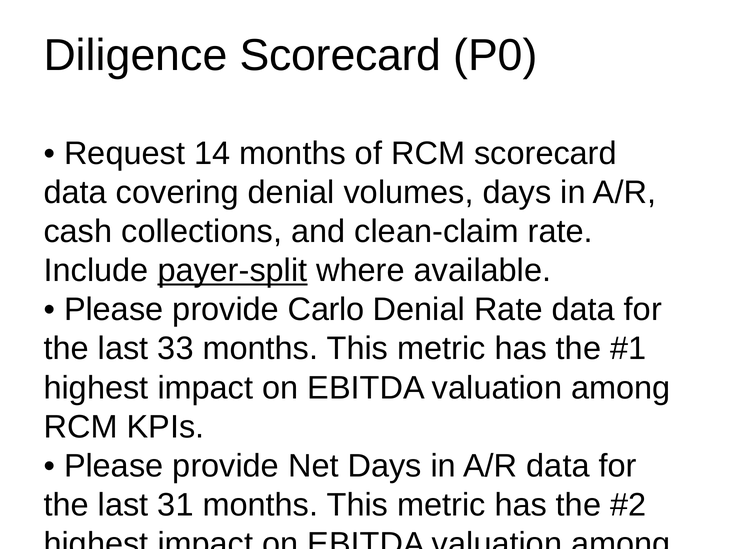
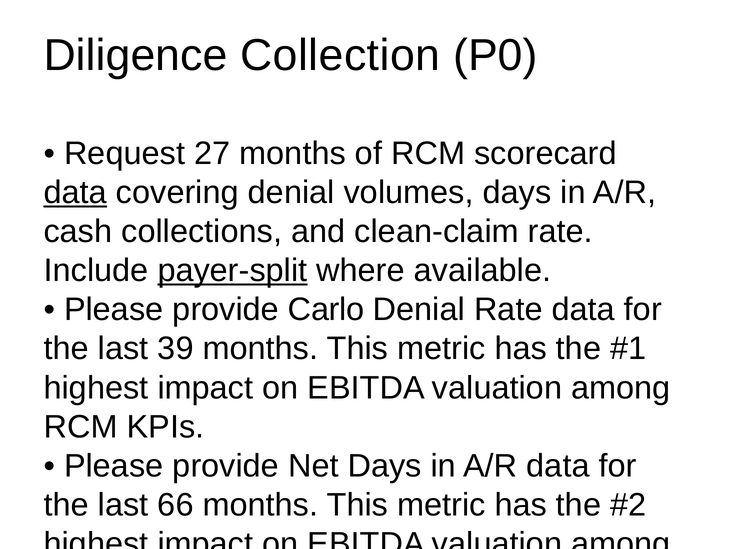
Diligence Scorecard: Scorecard -> Collection (340, 55)
14: 14 -> 27 (212, 153)
data underline: none -> present (75, 192)
33: 33 -> 39 (176, 348)
31: 31 -> 66 (176, 504)
